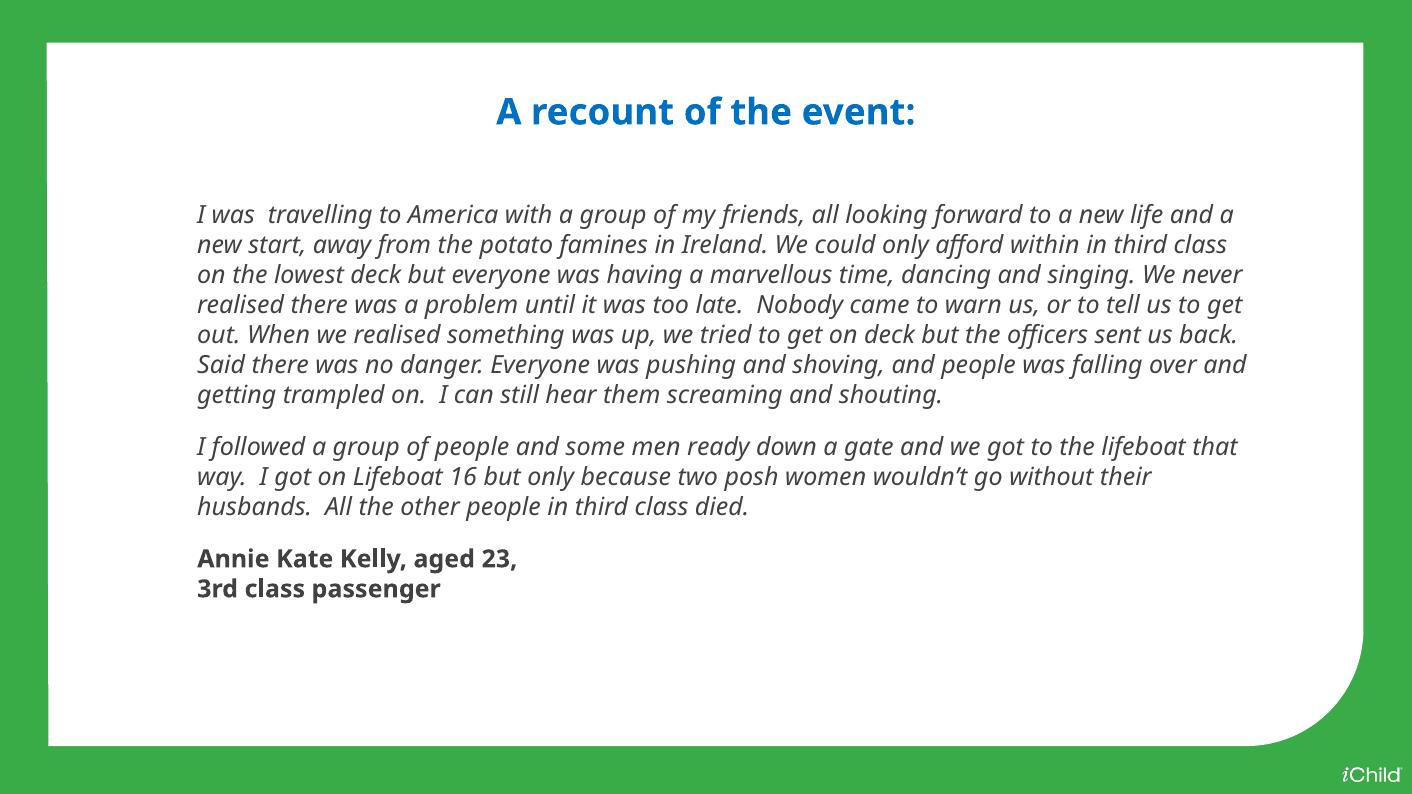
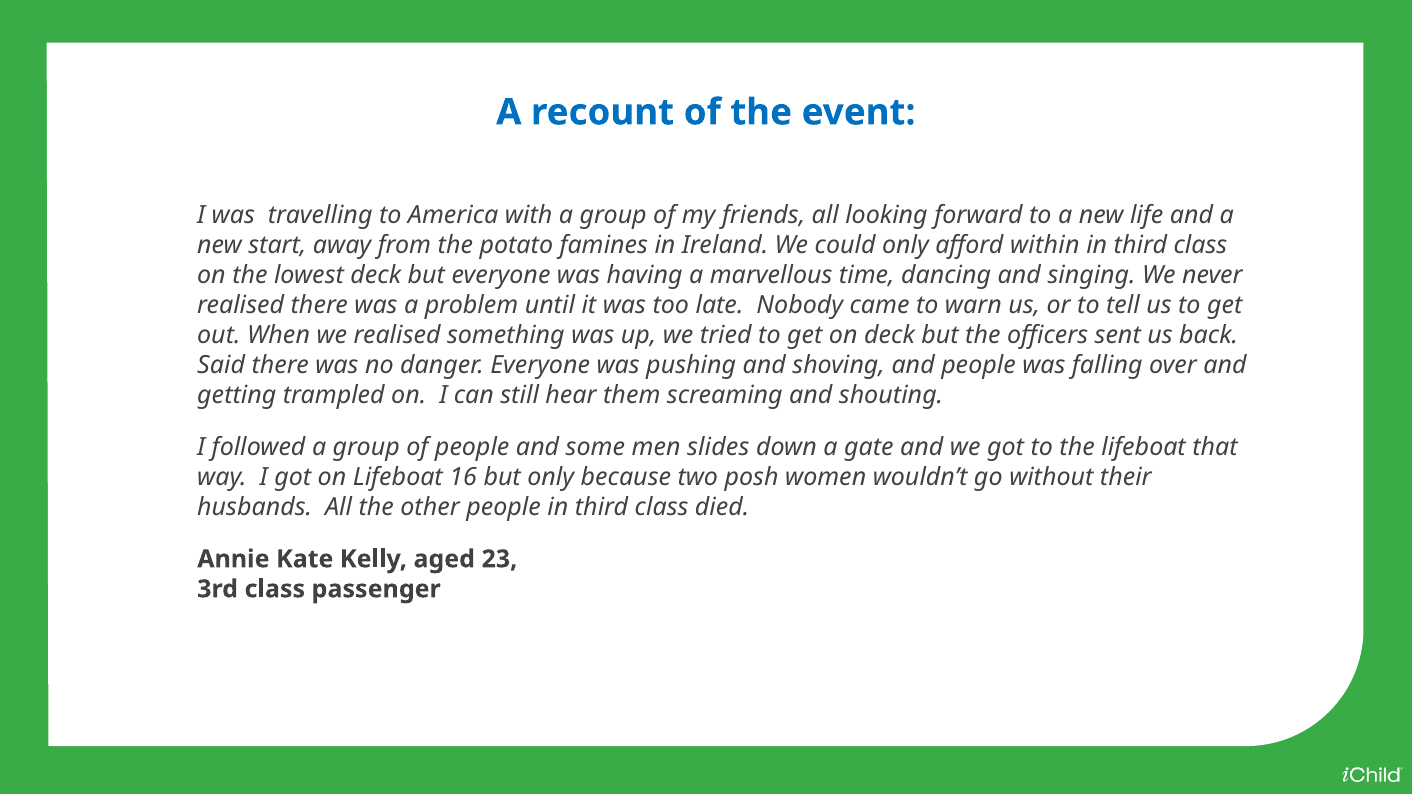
ready: ready -> slides (718, 447)
